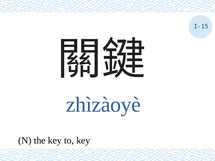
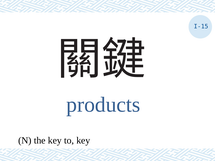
zhìzàoyè: zhìzàoyè -> products (103, 105)
